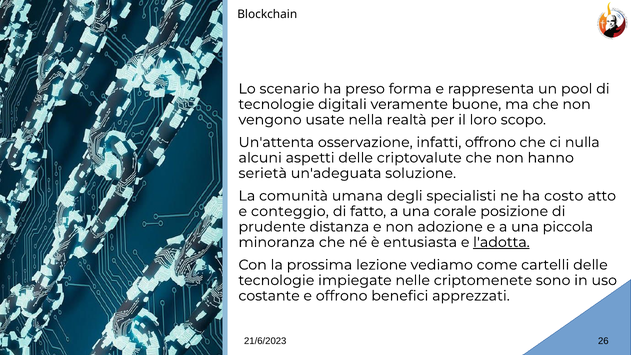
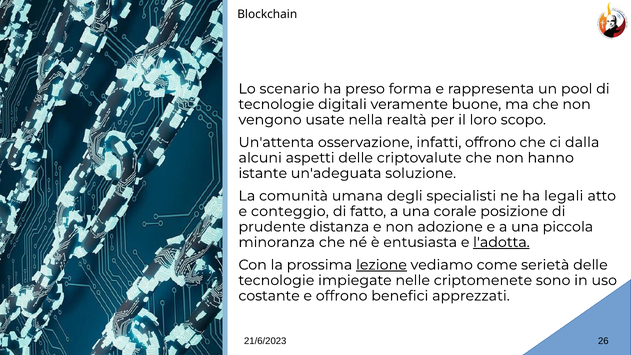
nulla: nulla -> dalla (582, 142)
serietà: serietà -> istante (263, 173)
costo: costo -> legali (564, 196)
lezione underline: none -> present (381, 265)
cartelli: cartelli -> serietà (545, 265)
